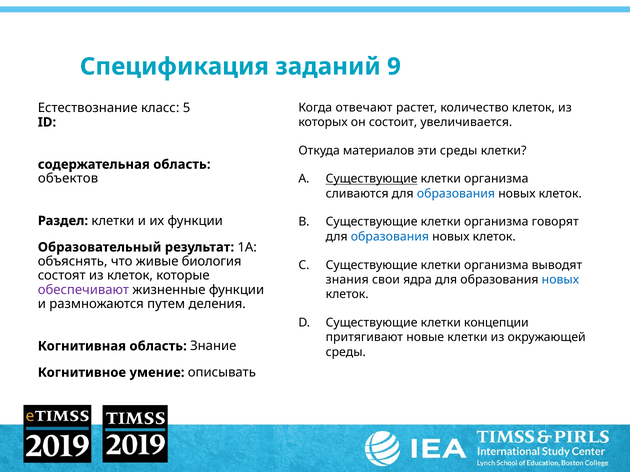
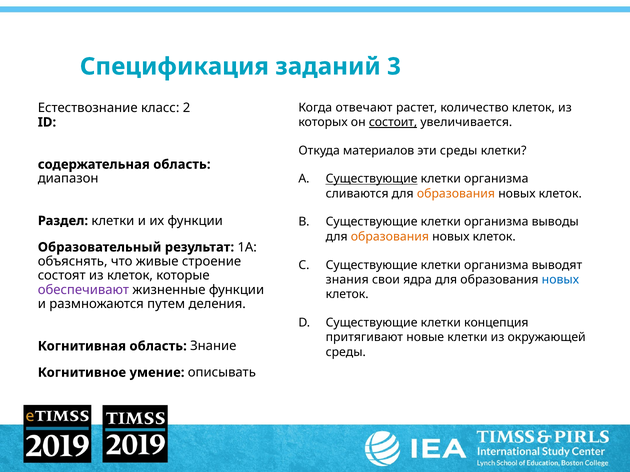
9: 9 -> 3 (394, 67)
5: 5 -> 2 (187, 108)
состоит underline: none -> present (393, 122)
объектов: объектов -> диапазон (68, 179)
образования colour: blue -> orange (456, 194)
говорят: говорят -> выводы (555, 222)
образования colour: blue -> orange (390, 237)
биология: биология -> строение (212, 262)
концепции: концепции -> концепция (496, 323)
